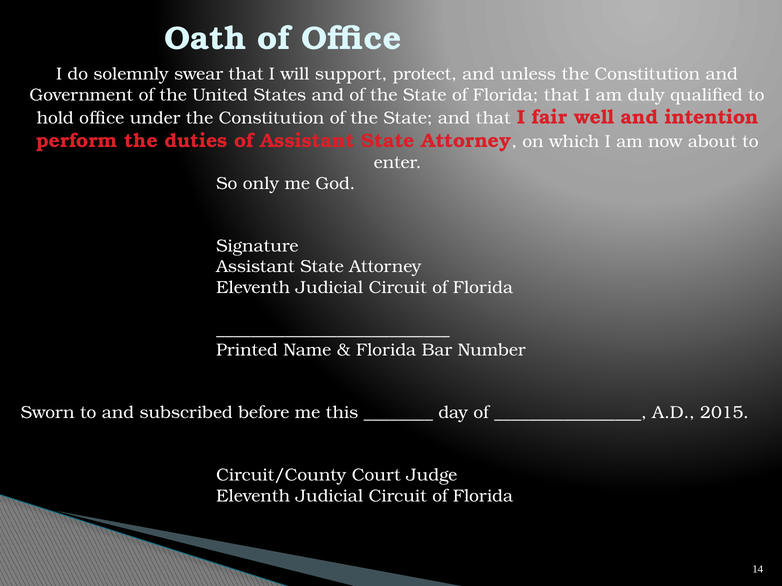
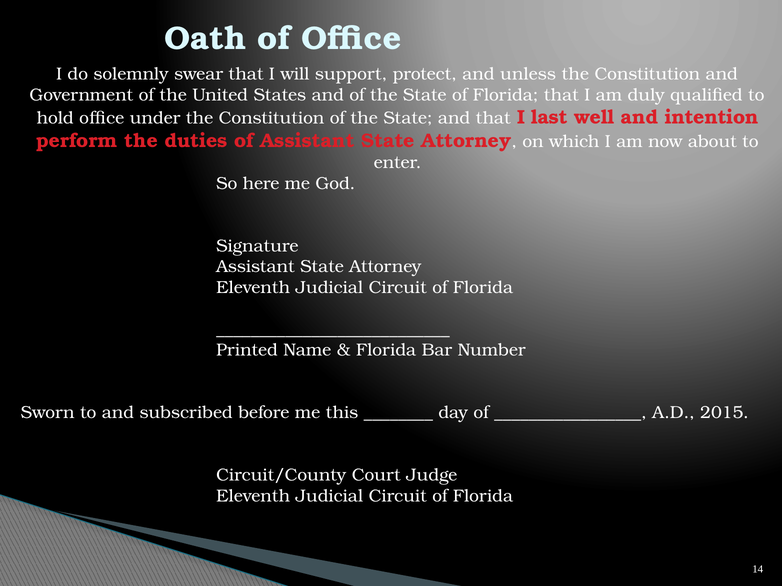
fair: fair -> last (550, 117)
only: only -> here (261, 184)
